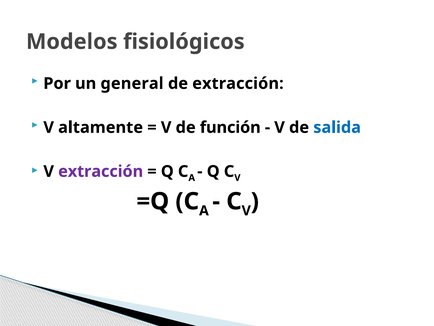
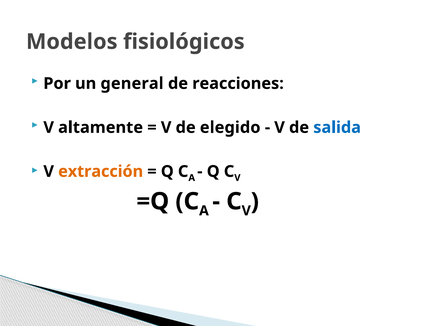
de extracción: extracción -> reacciones (238, 83)
función: función -> elegido (230, 127)
extracción colour: purple -> orange (101, 171)
